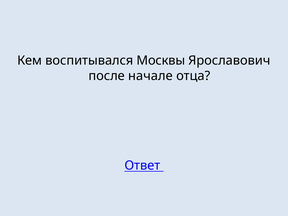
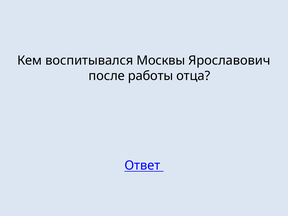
начале: начале -> работы (151, 76)
